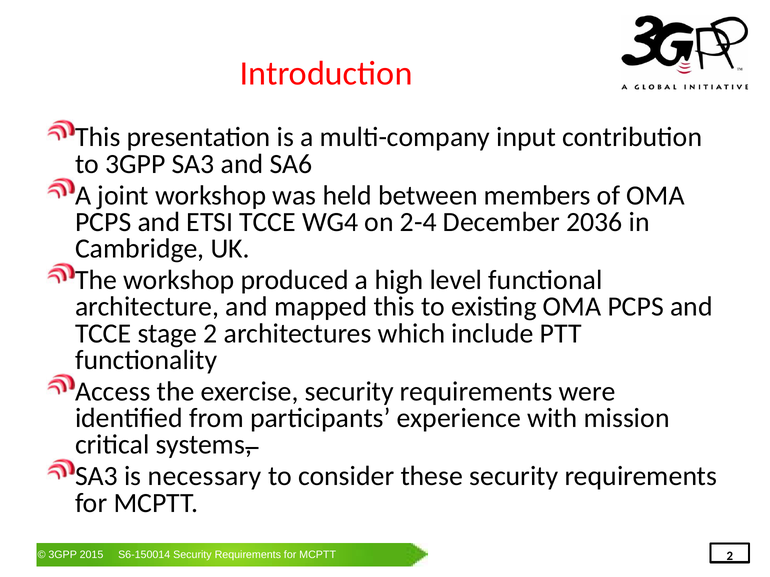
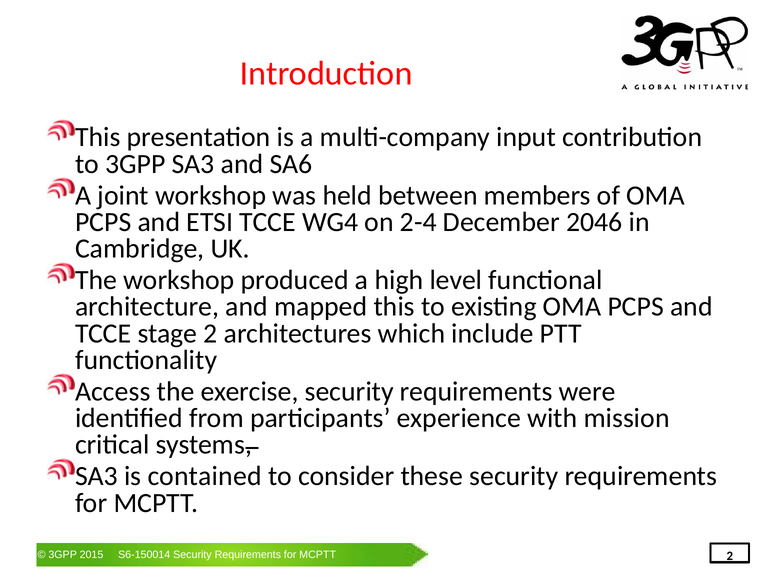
2036: 2036 -> 2046 (594, 222)
necessary: necessary -> contained (205, 477)
